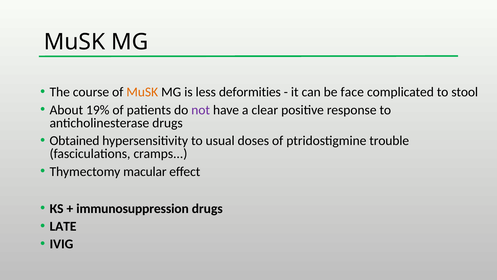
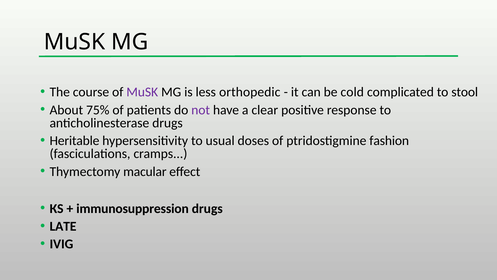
MuSK colour: orange -> purple (142, 92)
deformities: deformities -> orthopedic (250, 92)
face: face -> cold (352, 92)
19%: 19% -> 75% (98, 110)
Obtained: Obtained -> Heritable (74, 141)
trouble: trouble -> fashion (389, 141)
